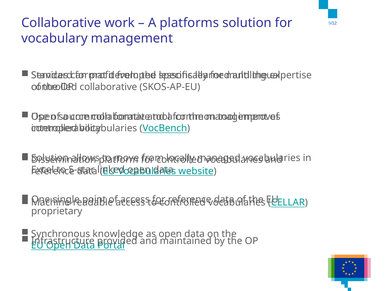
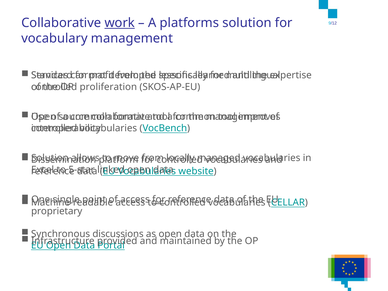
work underline: none -> present (120, 23)
collaborative: collaborative -> proliferation (108, 87)
knowledge: knowledge -> discussions (118, 234)
